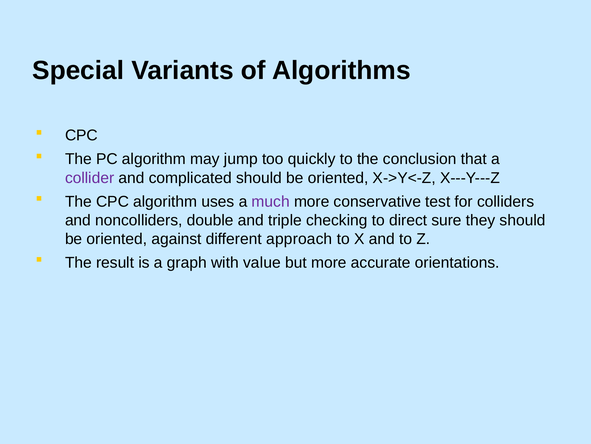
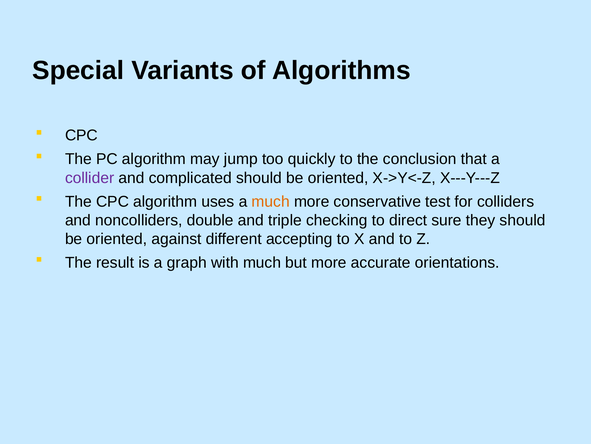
much colour: purple -> orange (271, 201)
approach: approach -> accepting (299, 239)
with value: value -> much (262, 262)
